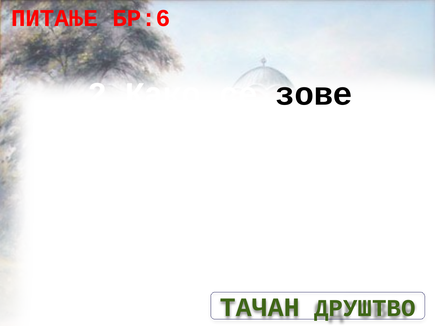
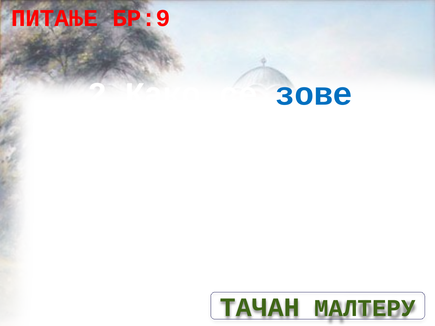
БР:6: БР:6 -> БР:9 (141, 18)
зове colour: black -> blue (314, 94)
ДРУШТВО: ДРУШТВО -> МАЛТЕРУ (365, 308)
